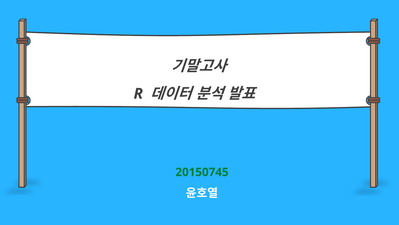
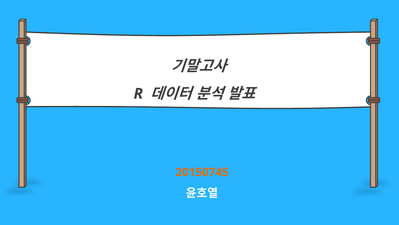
20150745 colour: green -> orange (202, 172)
